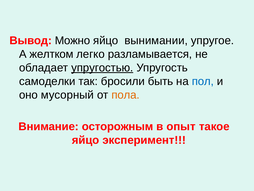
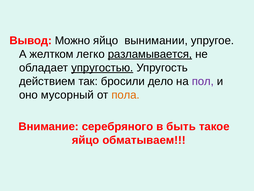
разламывается underline: none -> present (150, 54)
самоделки: самоделки -> действием (47, 81)
быть: быть -> дело (161, 81)
пол colour: blue -> purple (203, 81)
осторожным: осторожным -> серебряного (118, 126)
опыт: опыт -> быть (181, 126)
эксперимент: эксперимент -> обматываем (144, 140)
